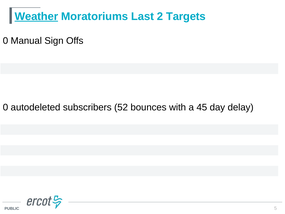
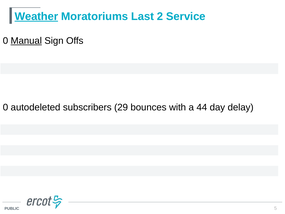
Targets: Targets -> Service (186, 16)
Manual underline: none -> present (26, 41)
52: 52 -> 29 (121, 107)
45: 45 -> 44 (202, 107)
